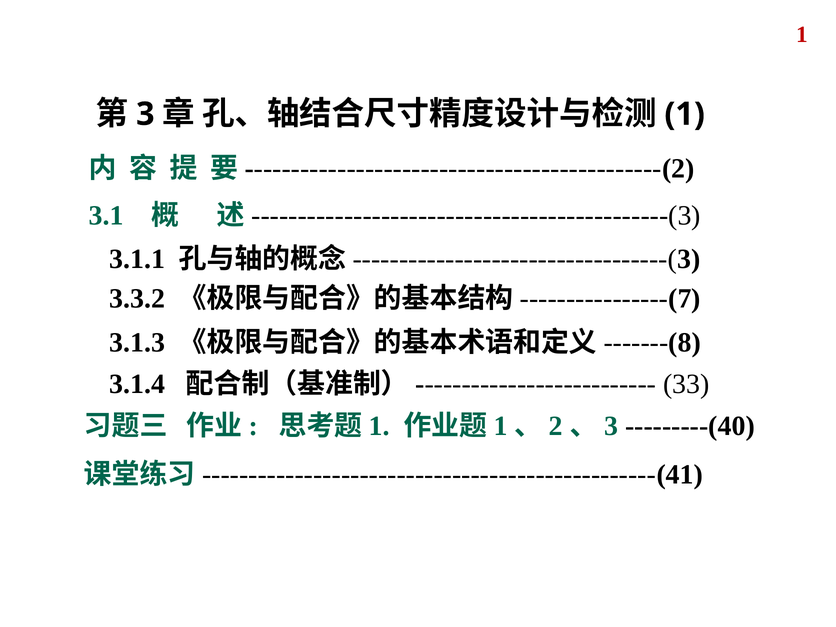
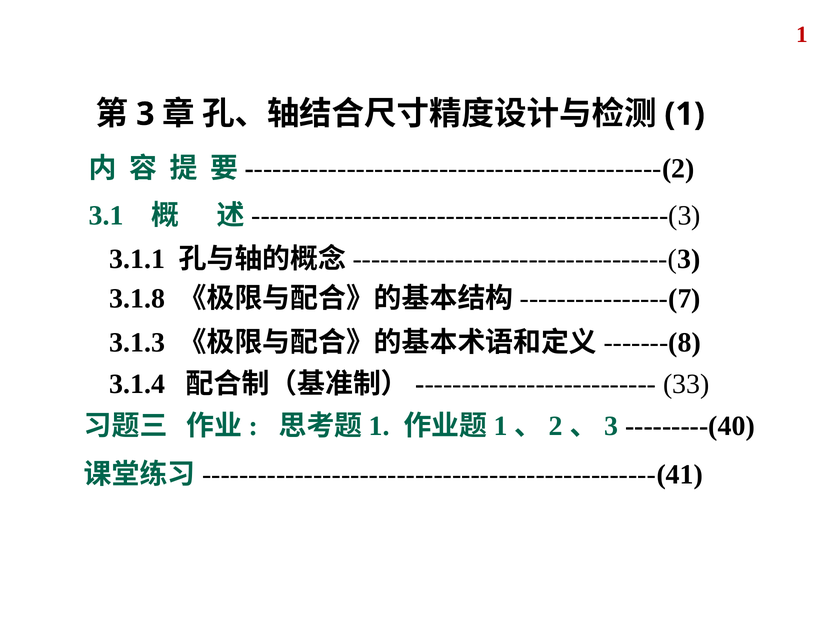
3.3.2: 3.3.2 -> 3.1.8 (137, 299)
